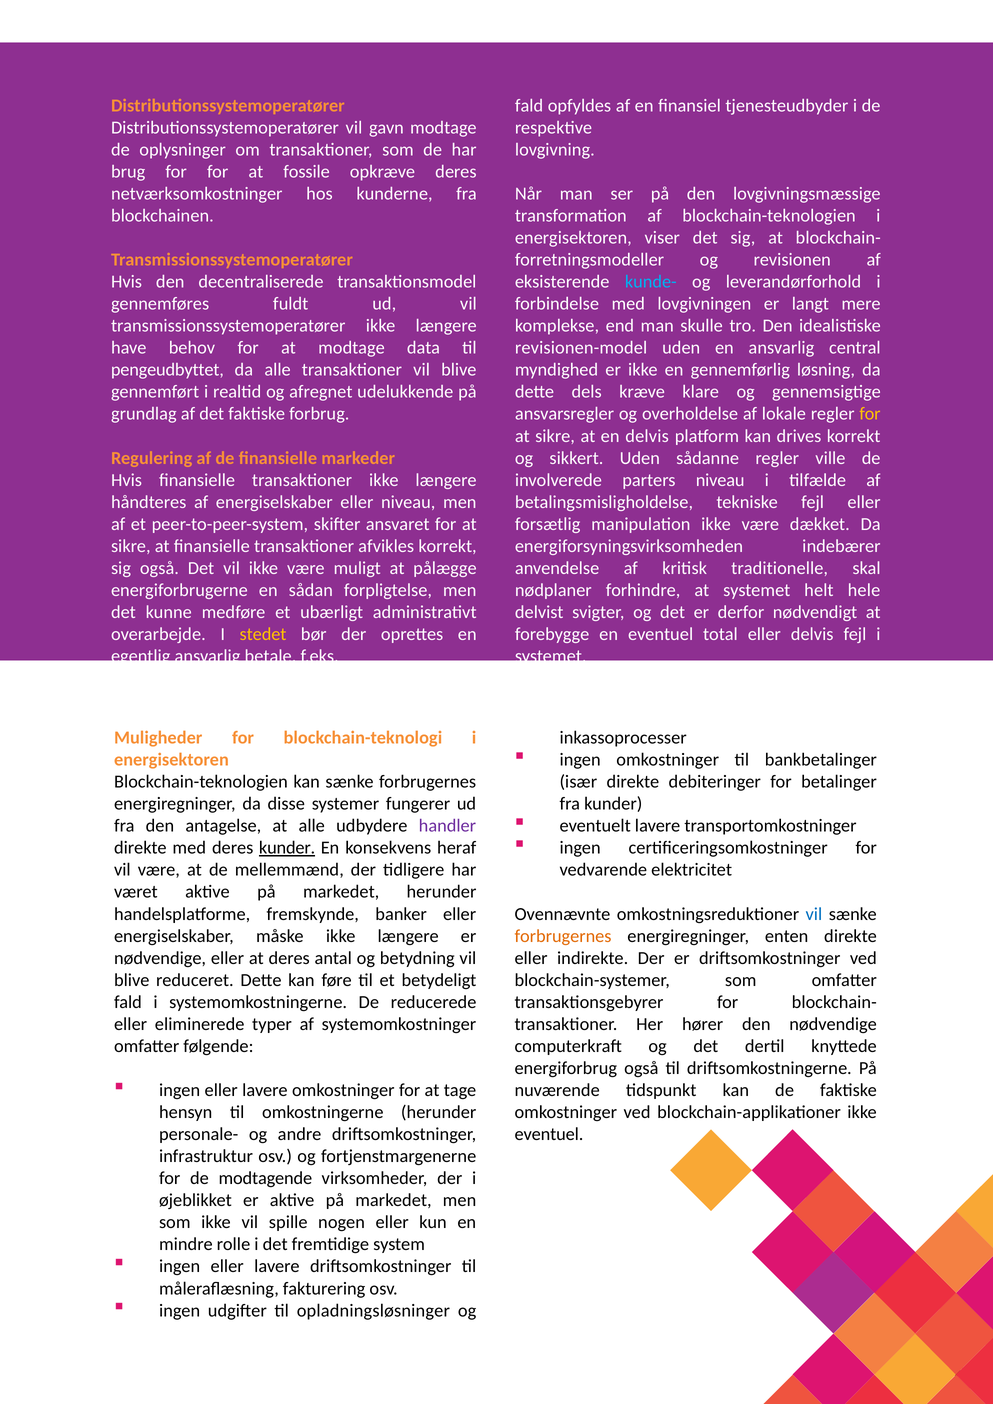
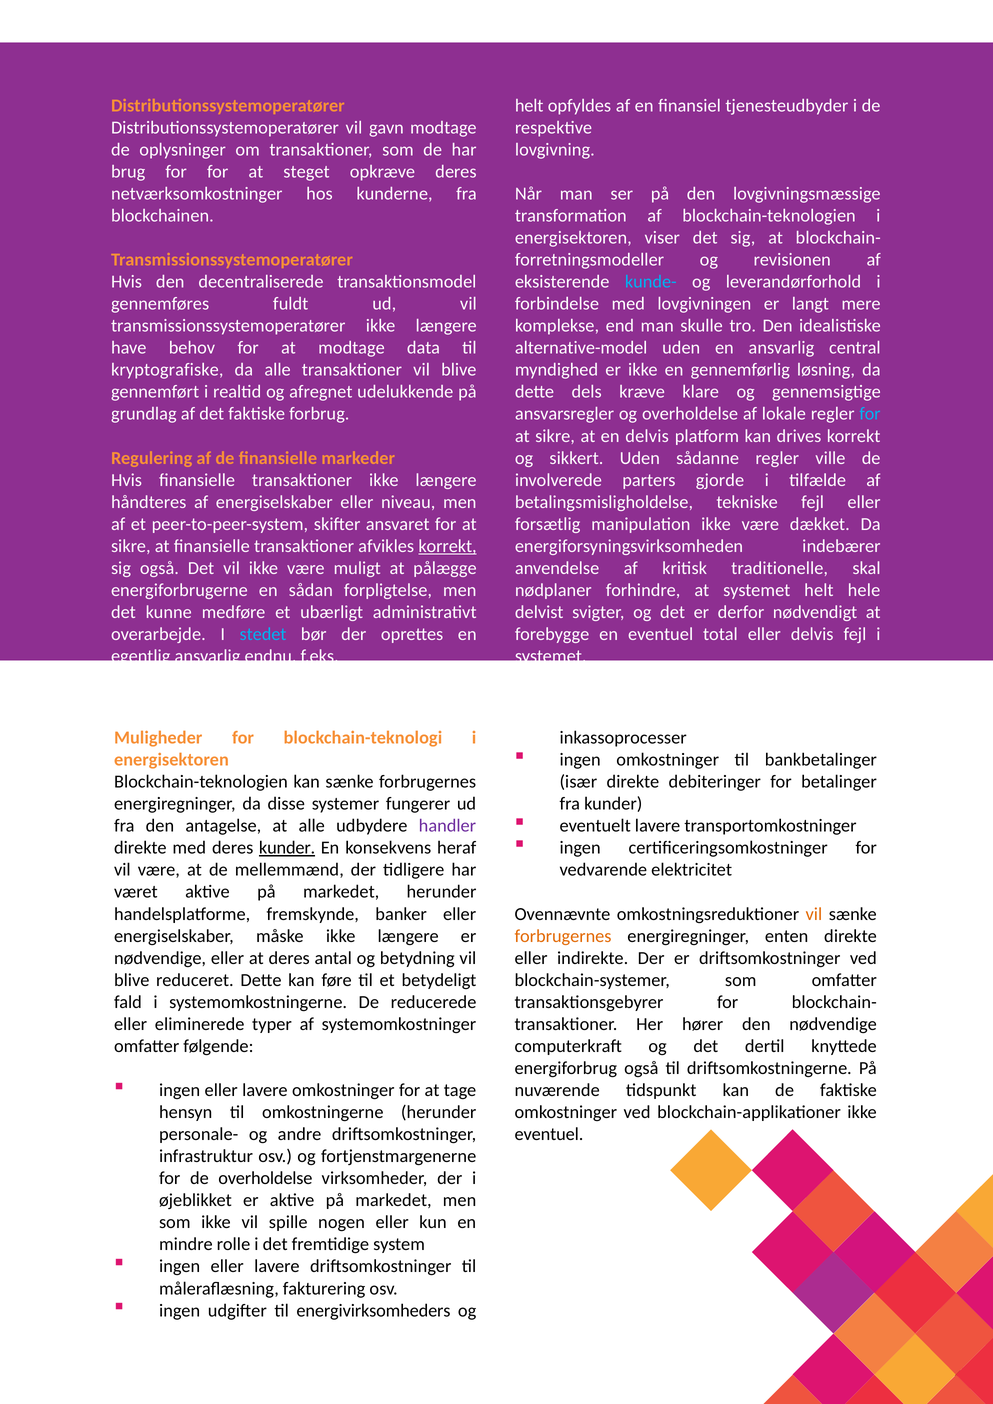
fald: fald -> helt (529, 106)
fossile: fossile -> steget (307, 172)
revisionen-model: revisionen-model -> alternative-model (581, 348)
pengeudbyttet: pengeudbyttet -> kryptografiske (167, 370)
for colour: yellow -> light blue (870, 414)
parters niveau: niveau -> gjorde (720, 480)
korrekt underline: none -> present (447, 546)
stedet colour: yellow -> light blue (263, 634)
betale: betale -> endnu (271, 656)
vil colour: blue -> orange (814, 914)
de modtagende: modtagende -> overholdelse (265, 1179)
opladningsløsninger: opladningsløsninger -> energivirksomheders (374, 1311)
